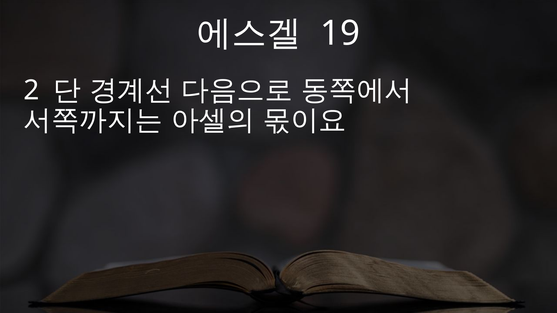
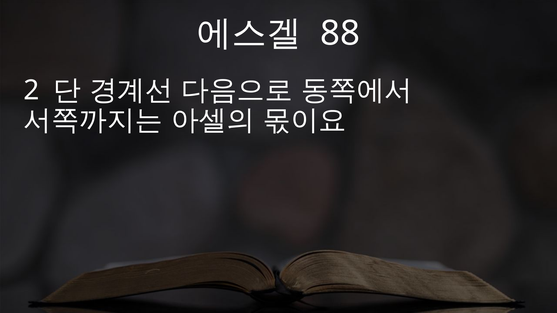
19: 19 -> 88 (340, 34)
